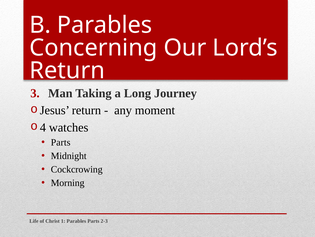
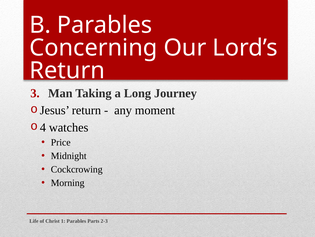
Parts: Parts -> Price (61, 142)
